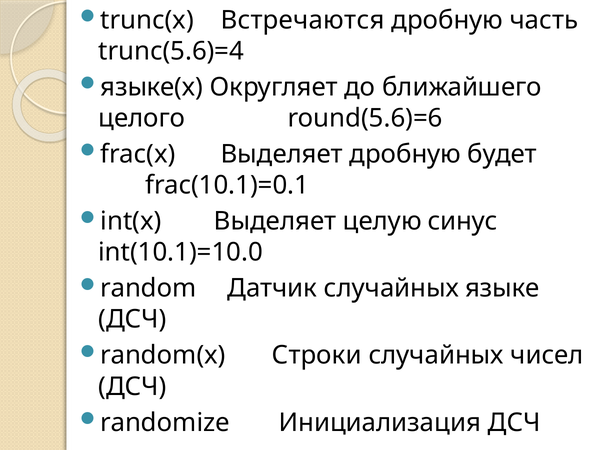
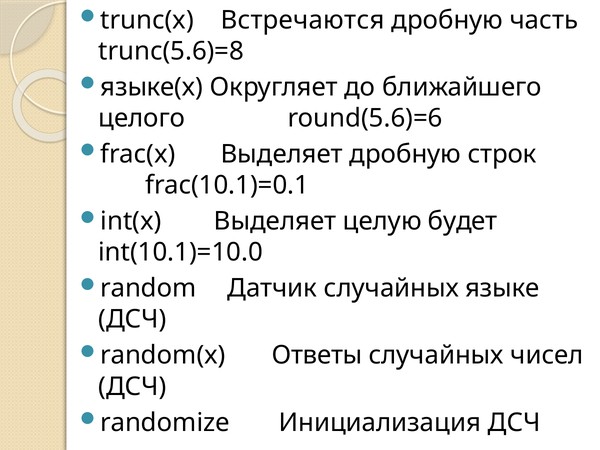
trunc(5.6)=4: trunc(5.6)=4 -> trunc(5.6)=8 (171, 51)
будет: будет -> строк (502, 154)
синус: синус -> будет (463, 221)
Строки: Строки -> Ответы (317, 355)
